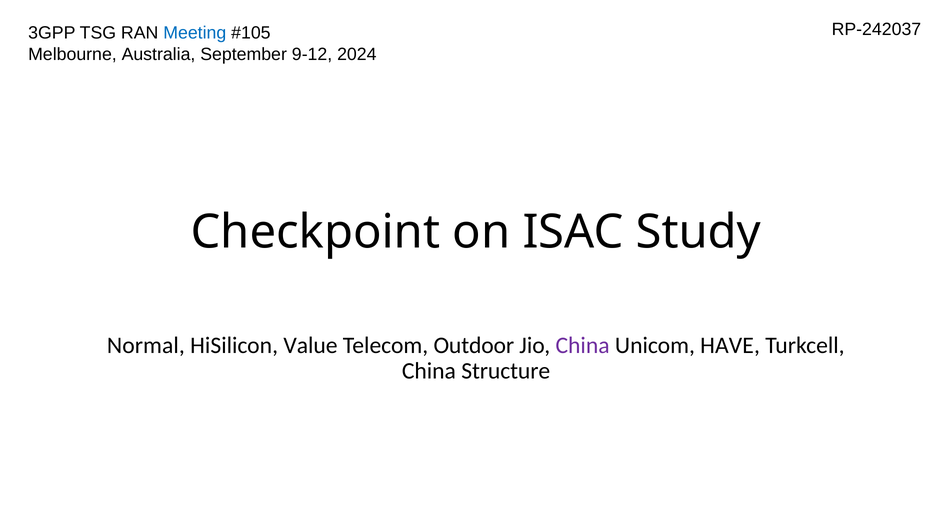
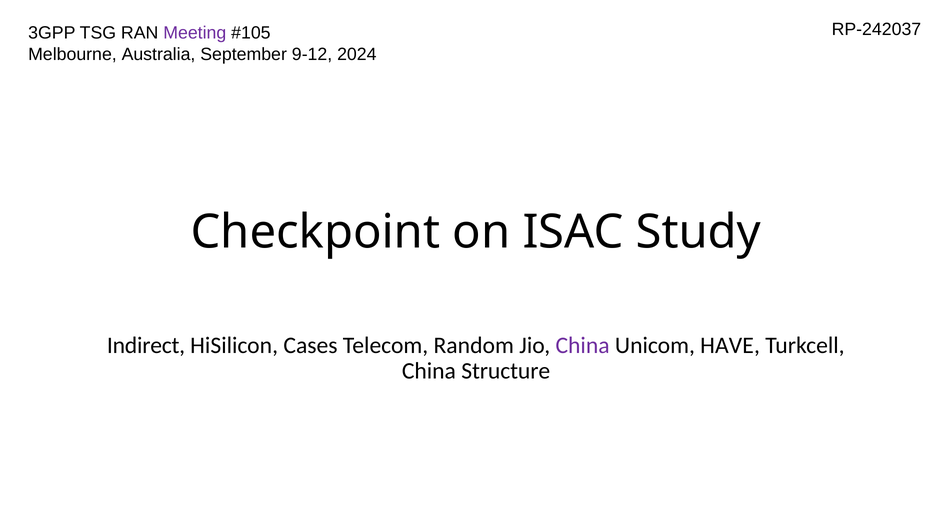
Meeting colour: blue -> purple (195, 33)
Normal: Normal -> Indirect (146, 345)
Value: Value -> Cases (310, 345)
Outdoor: Outdoor -> Random (474, 345)
